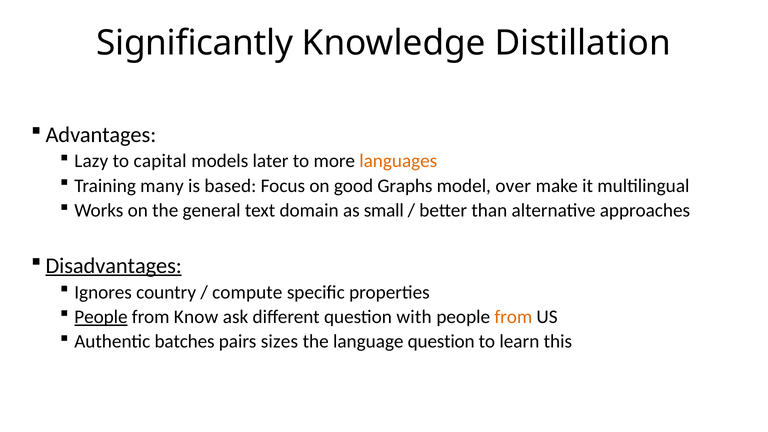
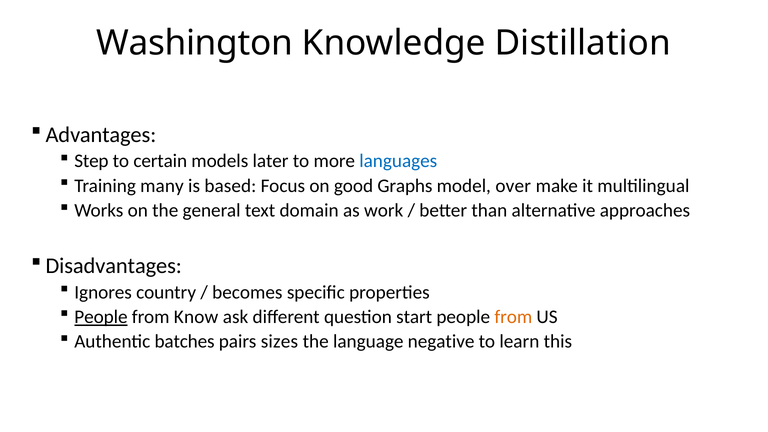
Significantly: Significantly -> Washington (195, 43)
Lazy: Lazy -> Step (91, 161)
capital: capital -> certain (160, 161)
languages colour: orange -> blue (398, 161)
small: small -> work (384, 211)
Disadvantages underline: present -> none (114, 266)
compute: compute -> becomes (247, 292)
with: with -> start (414, 317)
language question: question -> negative (441, 342)
